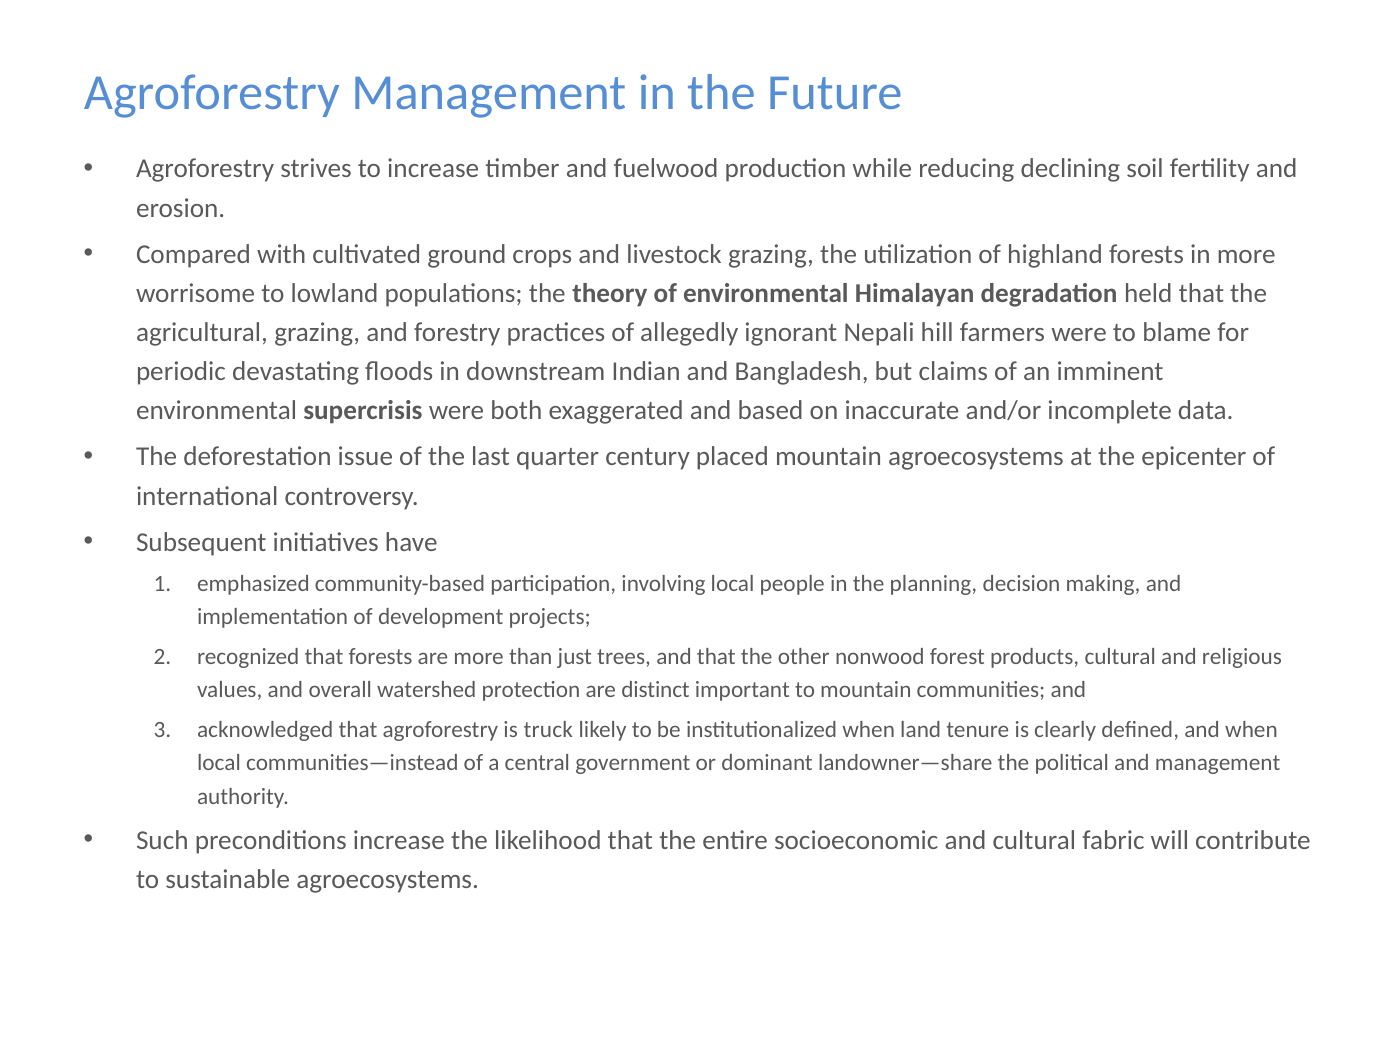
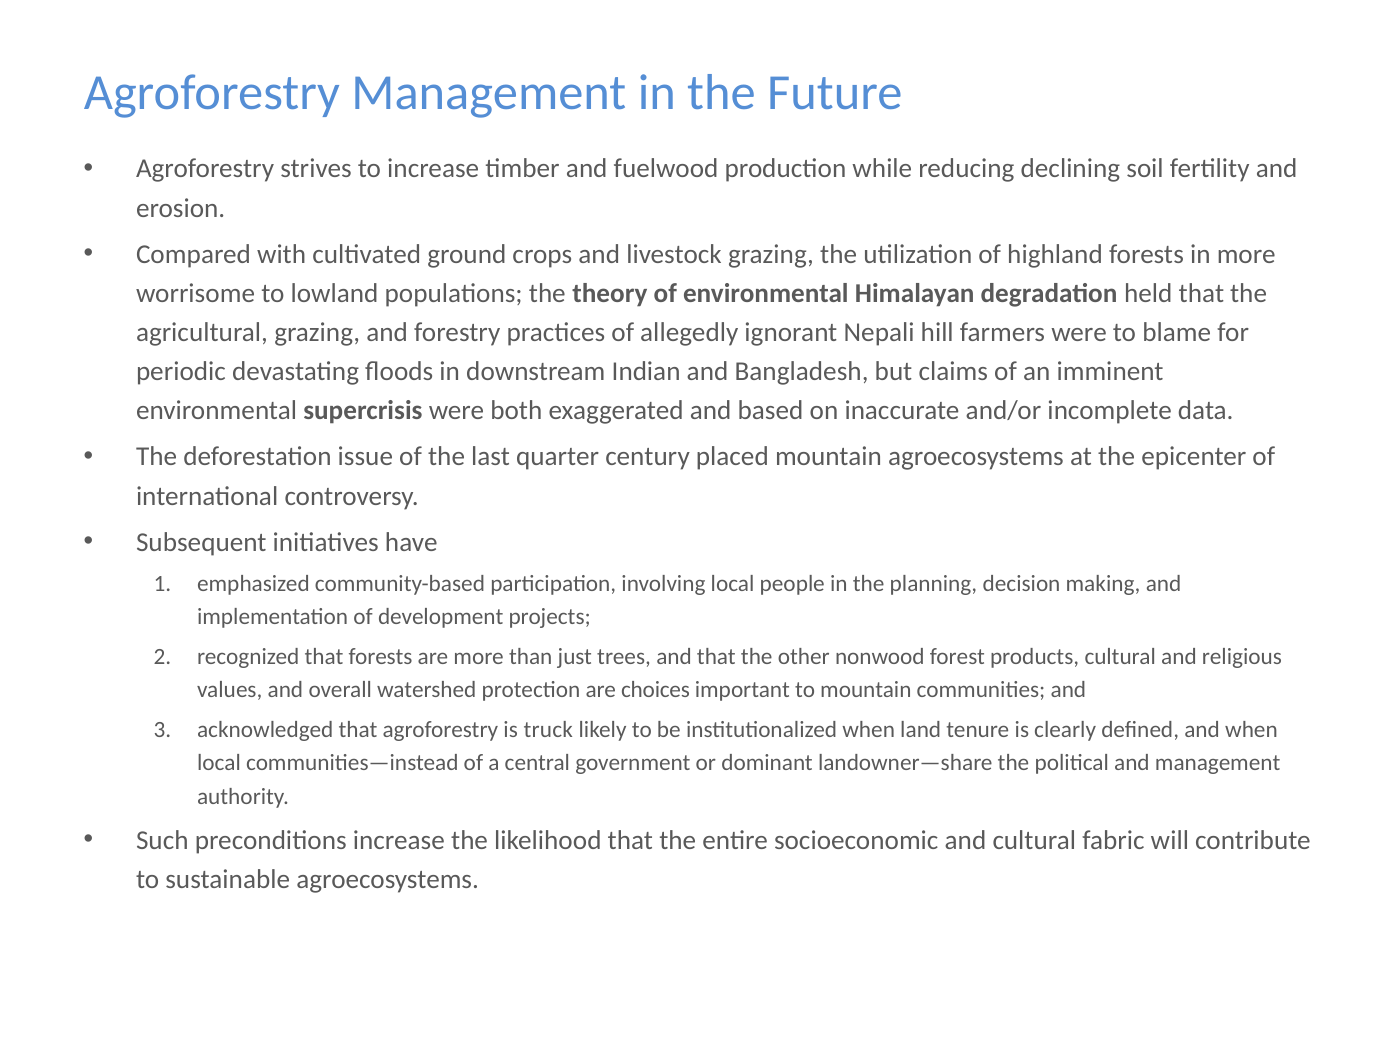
distinct: distinct -> choices (656, 690)
